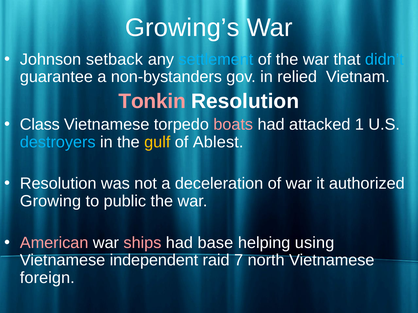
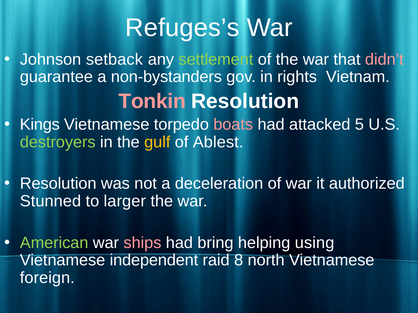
Growing’s: Growing’s -> Refuges’s (182, 28)
settlement colour: light blue -> light green (216, 60)
didn’t colour: light blue -> pink (384, 60)
relied: relied -> rights (297, 77)
Class: Class -> Kings (40, 125)
1: 1 -> 5 (359, 125)
destroyers colour: light blue -> light green (58, 142)
Growing: Growing -> Stunned (50, 201)
public: public -> larger (125, 201)
American colour: pink -> light green (54, 243)
base: base -> bring (215, 243)
7: 7 -> 8 (239, 261)
